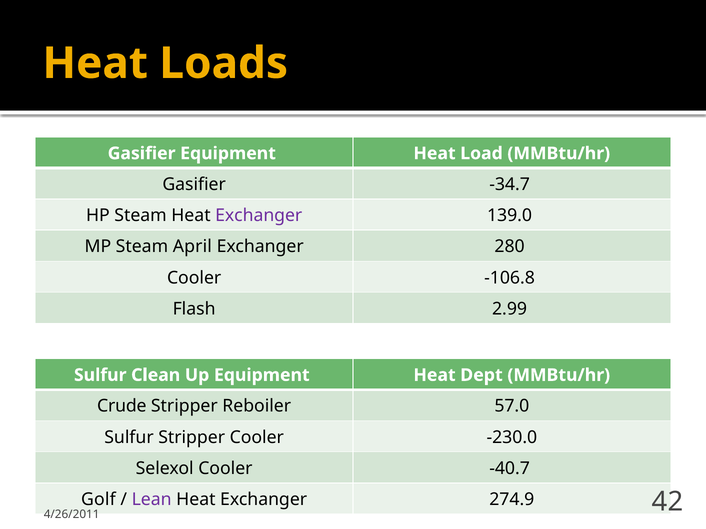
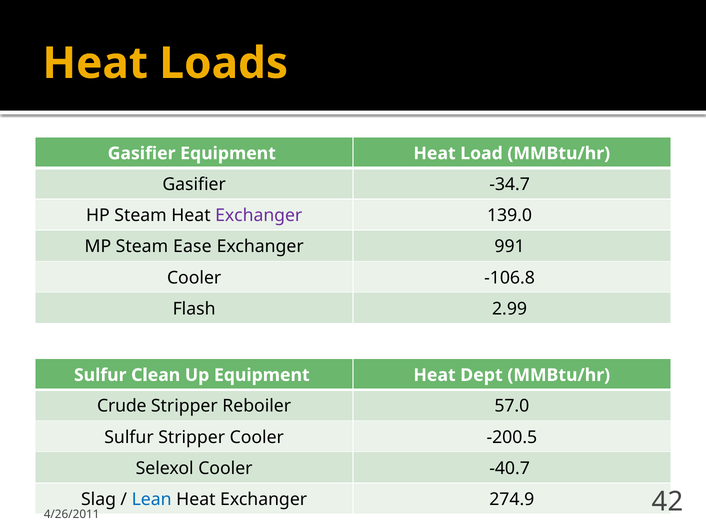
April: April -> Ease (192, 247)
280: 280 -> 991 (510, 247)
-230.0: -230.0 -> -200.5 (512, 438)
Golf: Golf -> Slag (99, 500)
Lean colour: purple -> blue (152, 500)
